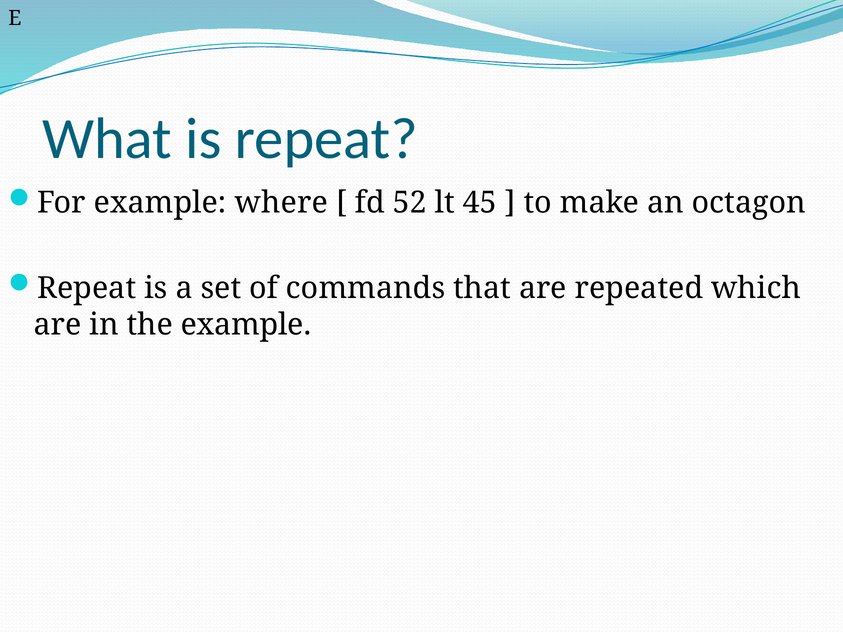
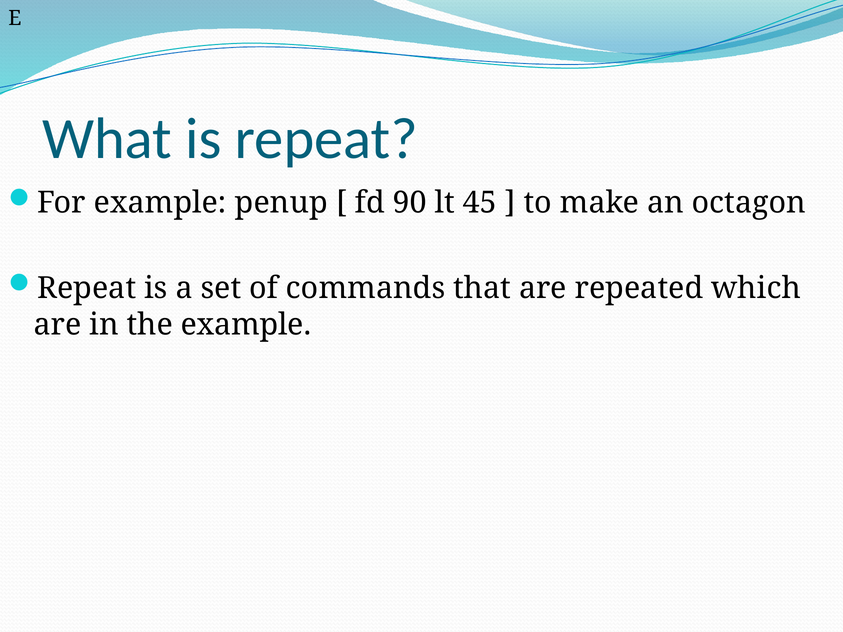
where: where -> penup (281, 203)
52: 52 -> 90 (410, 203)
